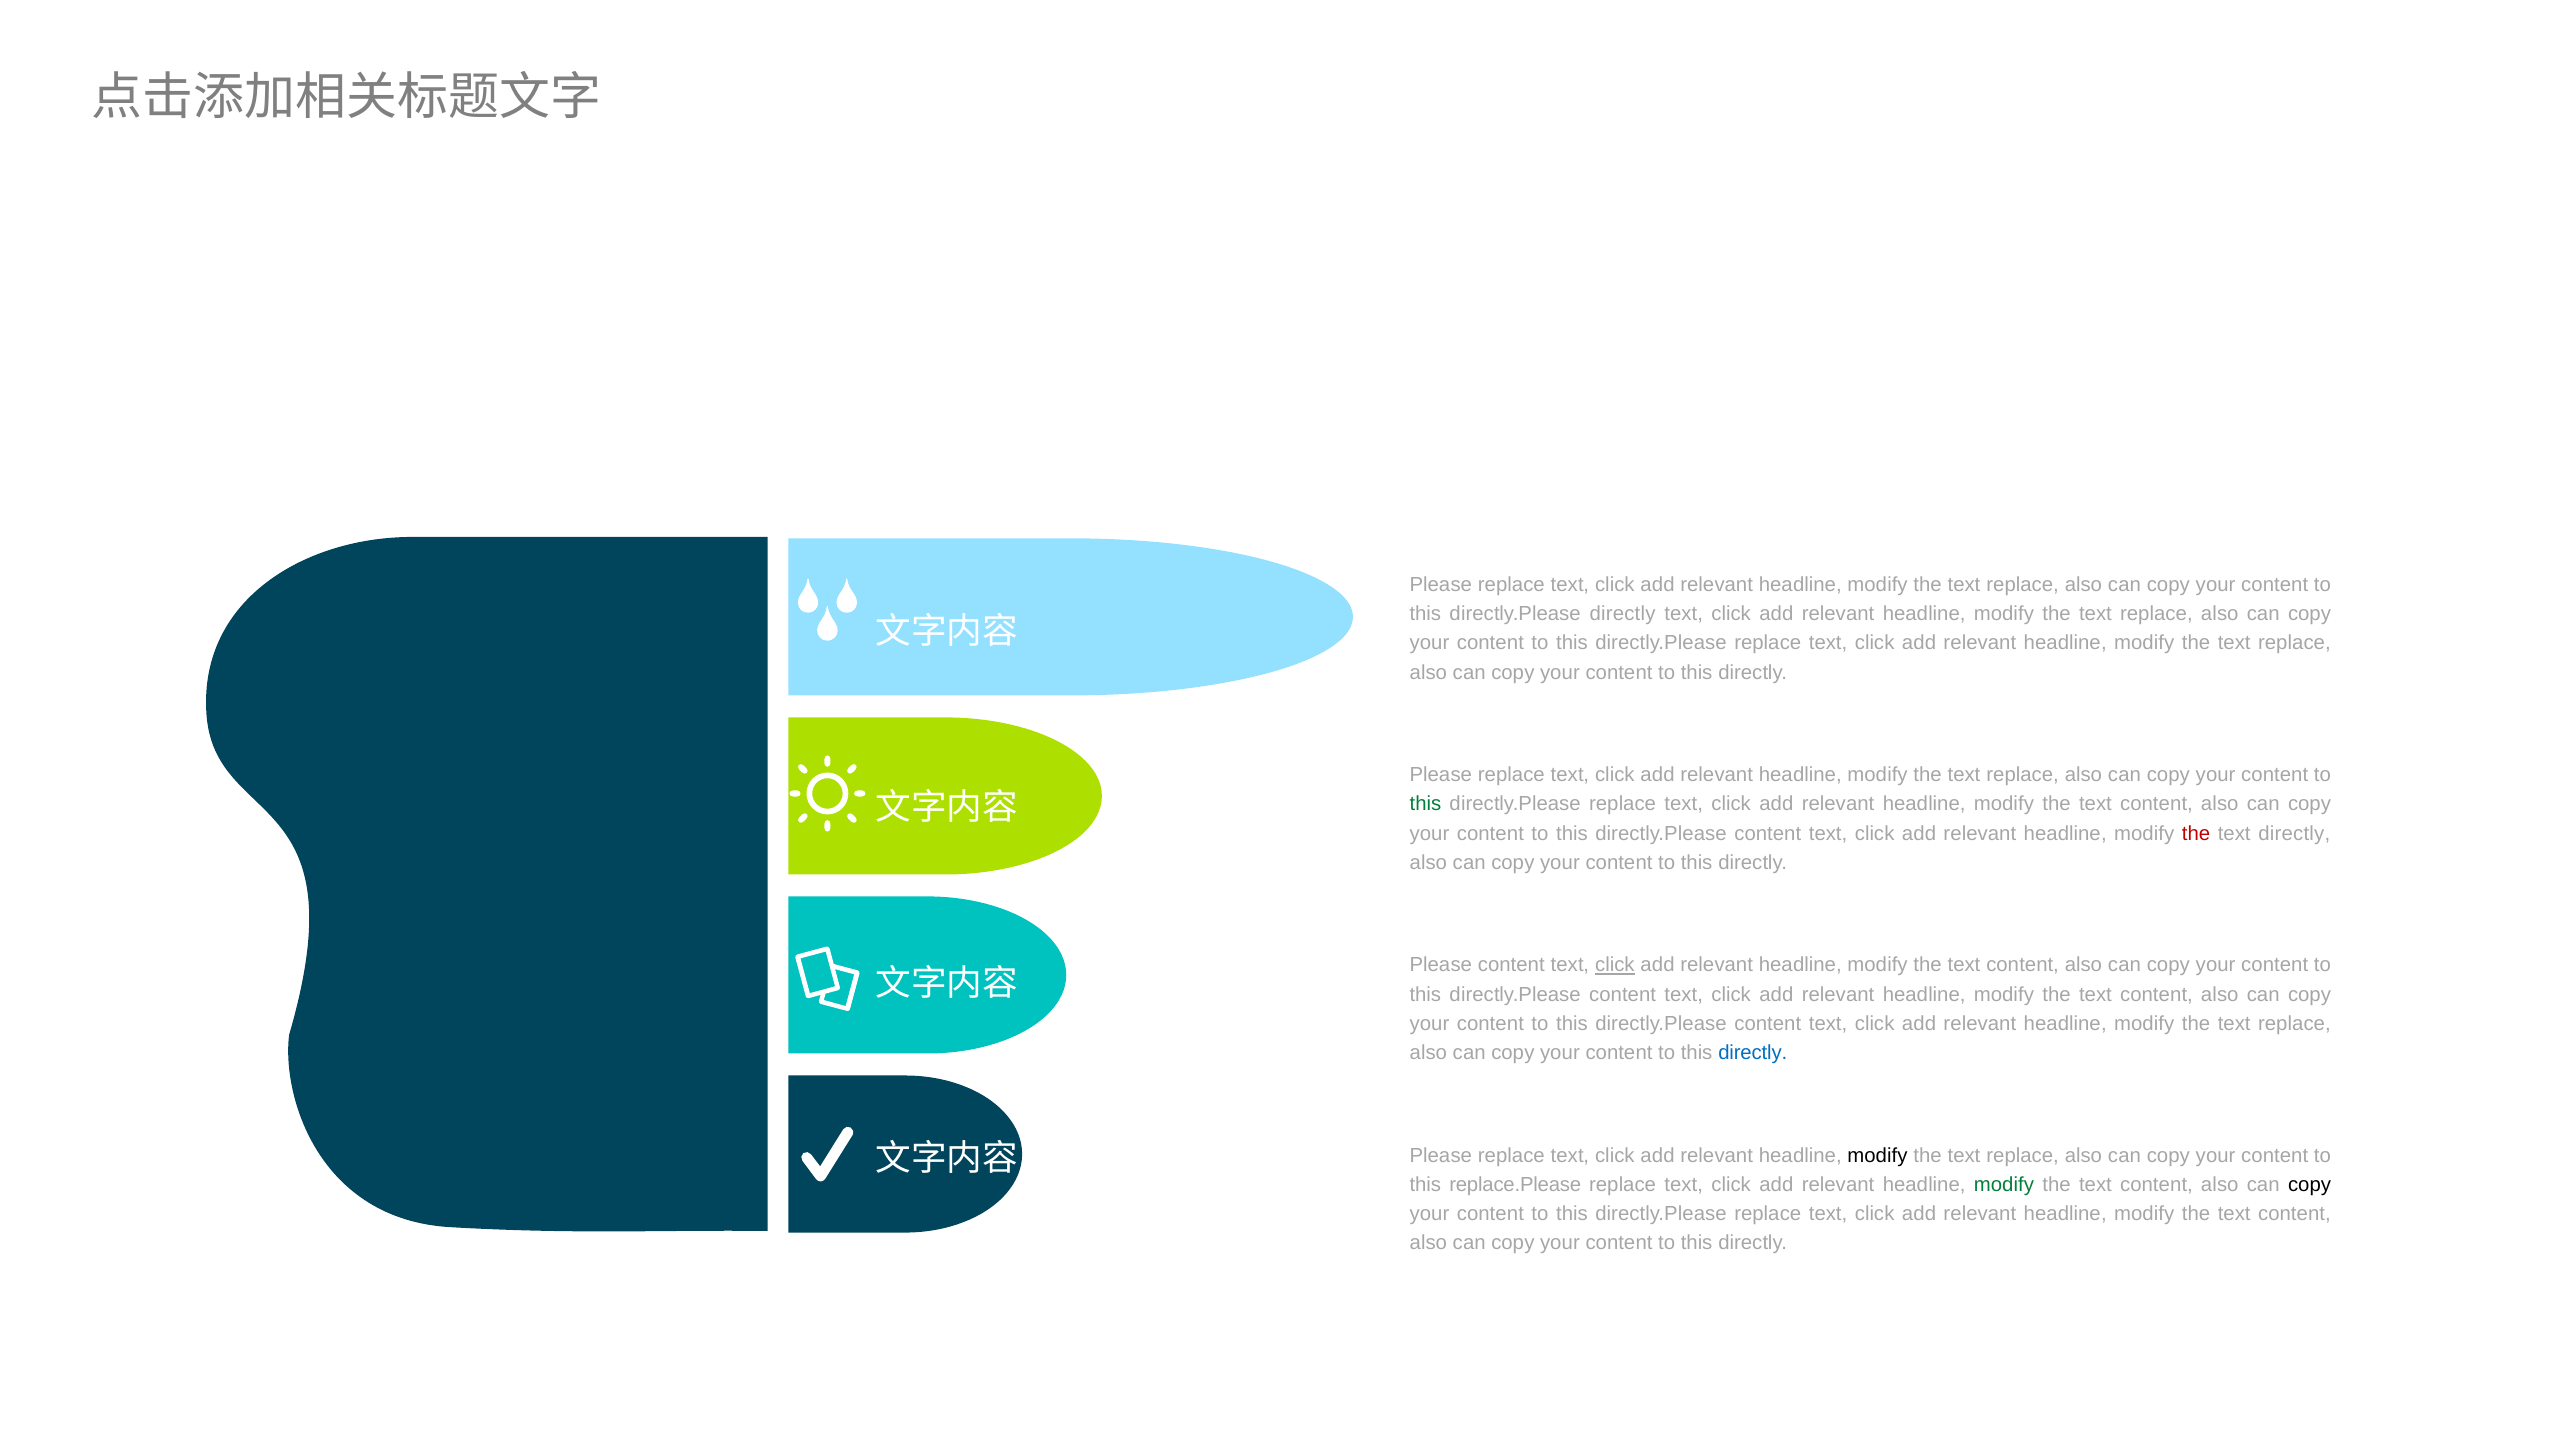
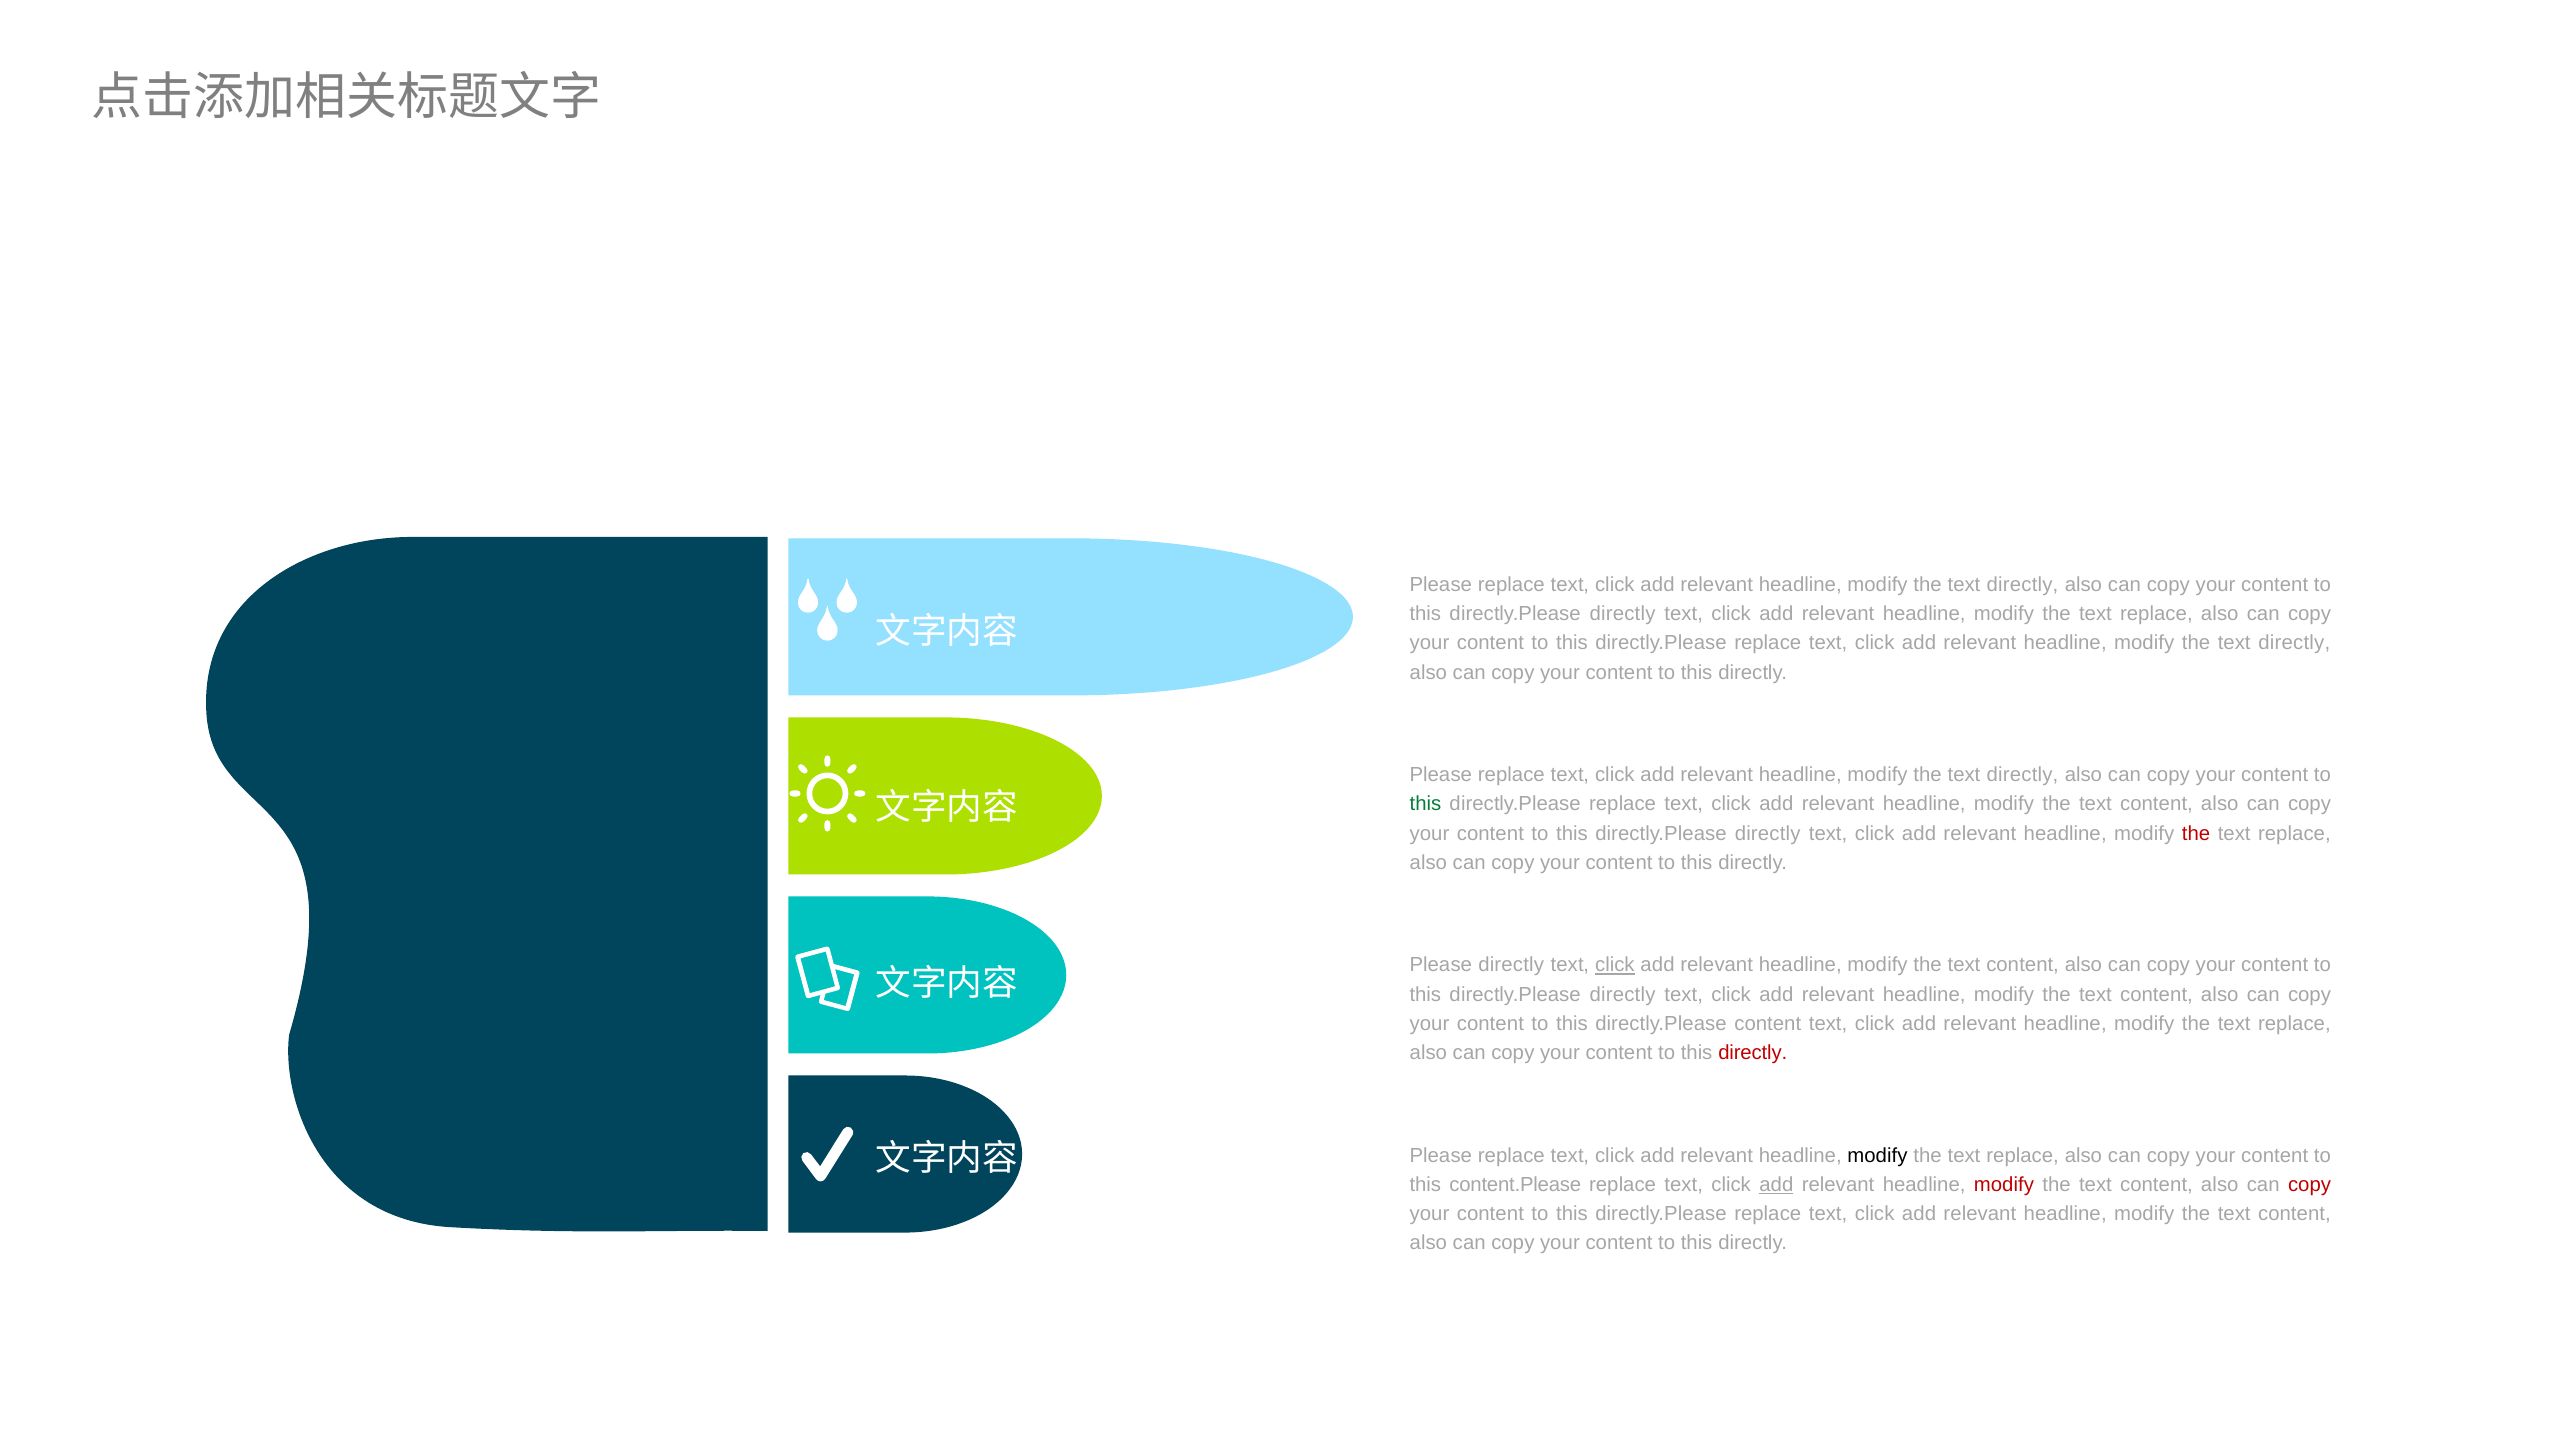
replace: replace -> directly (2022, 585)
replace: replace -> directly (2294, 643)
replace: replace -> directly (2022, 775)
content: content -> directly (1768, 833)
directly: directly -> replace (2294, 833)
Please content: content -> directly (1511, 965)
content: content -> directly (1623, 994)
directly colour: blue -> red (1753, 1053)
replace.Please: replace.Please -> content.Please (1515, 1185)
add underline: none -> present (1776, 1185)
modify colour: green -> red (2004, 1185)
copy colour: black -> red (2310, 1185)
